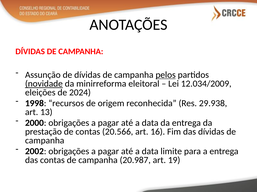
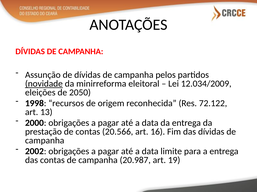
pelos underline: present -> none (166, 75)
2024: 2024 -> 2050 (80, 93)
29.938: 29.938 -> 72.122 (213, 104)
